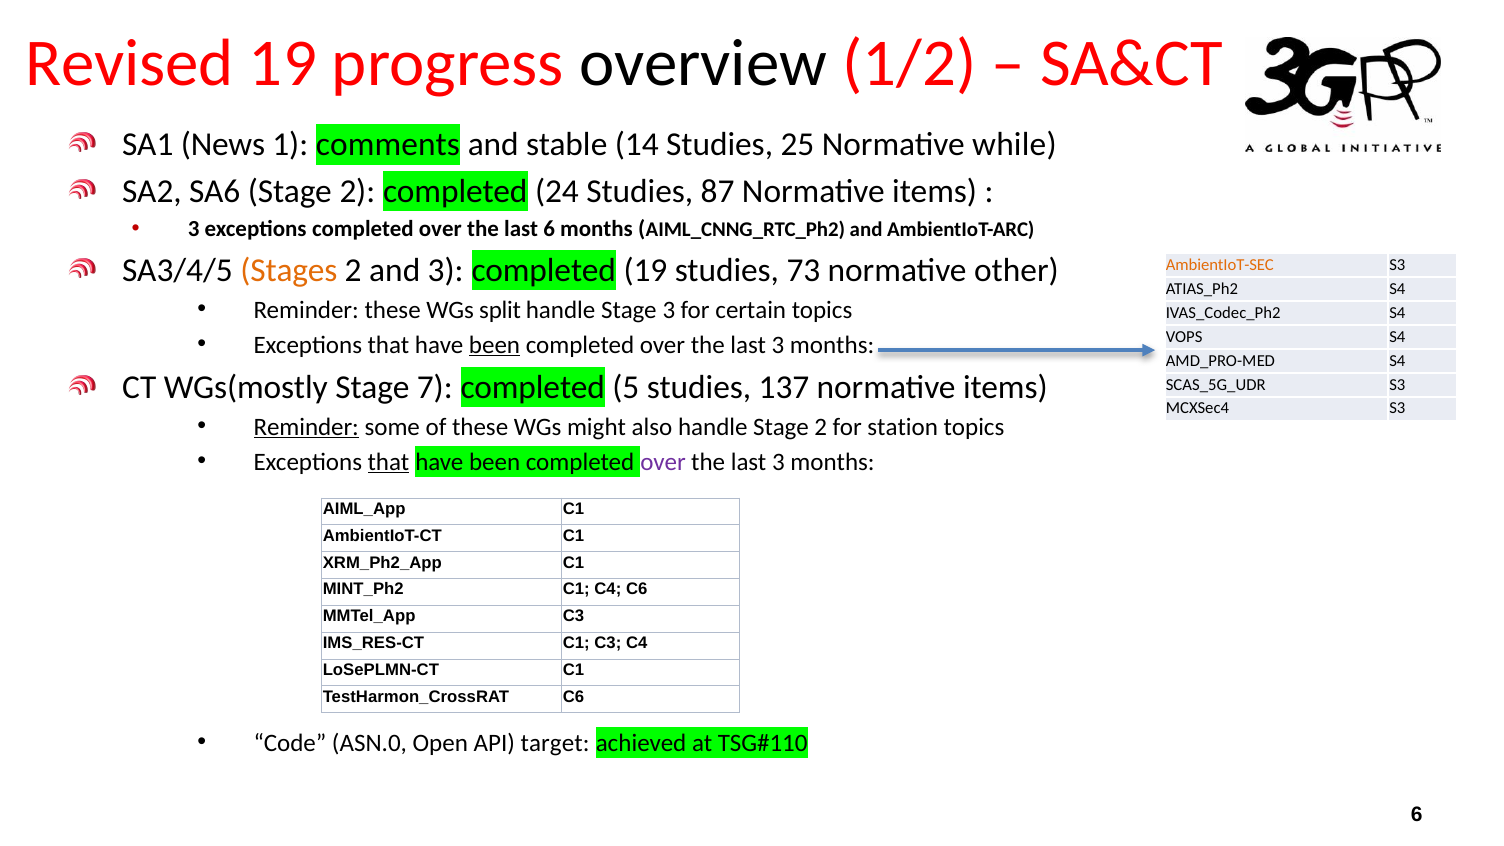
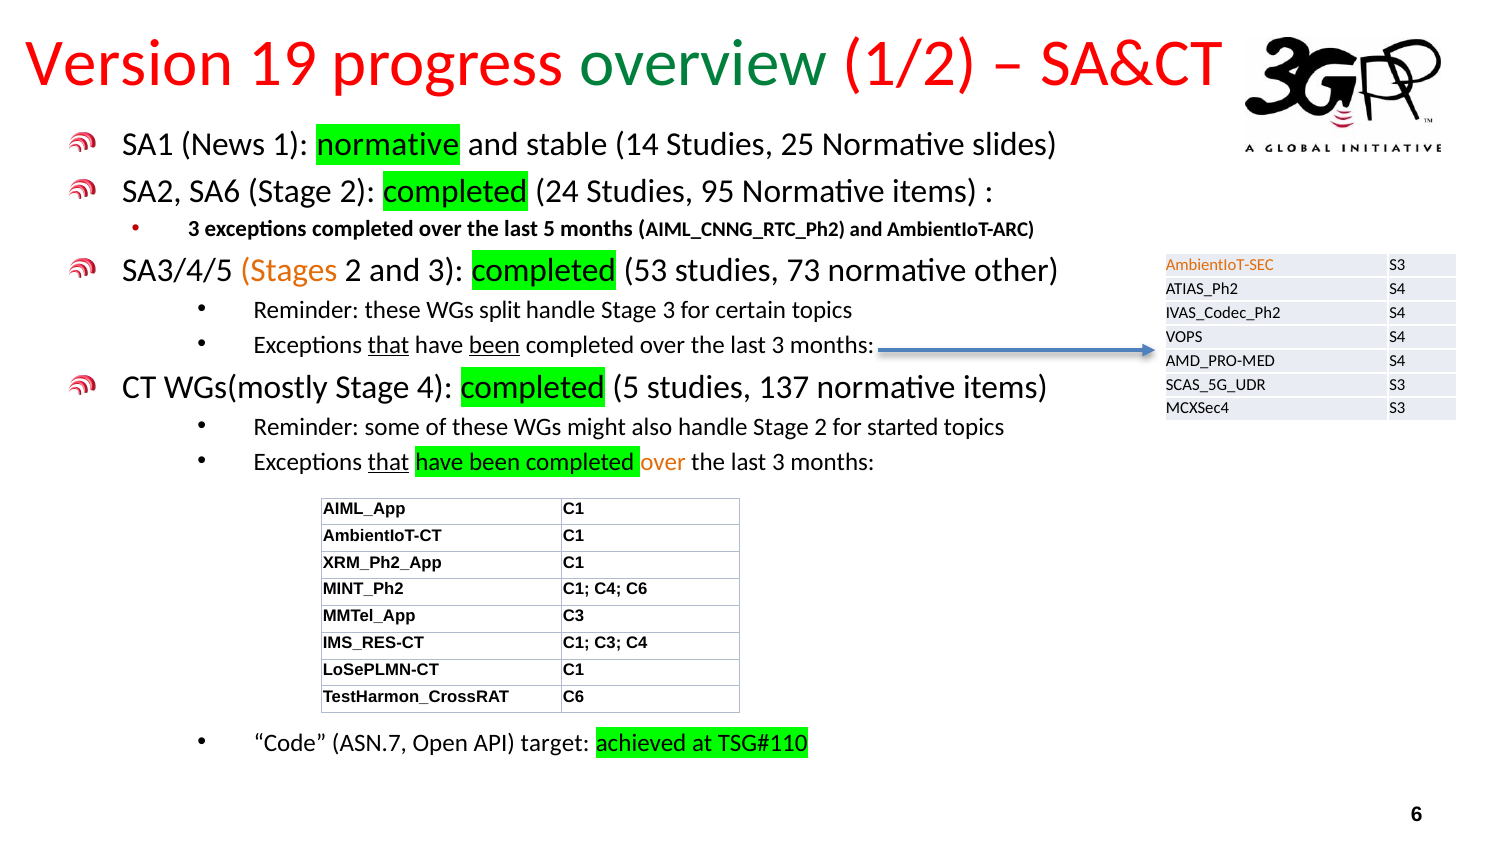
Revised: Revised -> Version (130, 63)
overview colour: black -> green (703, 63)
1 comments: comments -> normative (388, 145)
while: while -> slides (1015, 145)
87: 87 -> 95 (718, 191)
last 6: 6 -> 5 (549, 229)
completed 19: 19 -> 53 (645, 270)
that underline: none -> present (388, 345)
7: 7 -> 4 (435, 387)
Reminder underline: present -> none (306, 427)
station: station -> started (903, 427)
over colour: purple -> orange (663, 462)
ASN.0: ASN.0 -> ASN.7 (369, 743)
